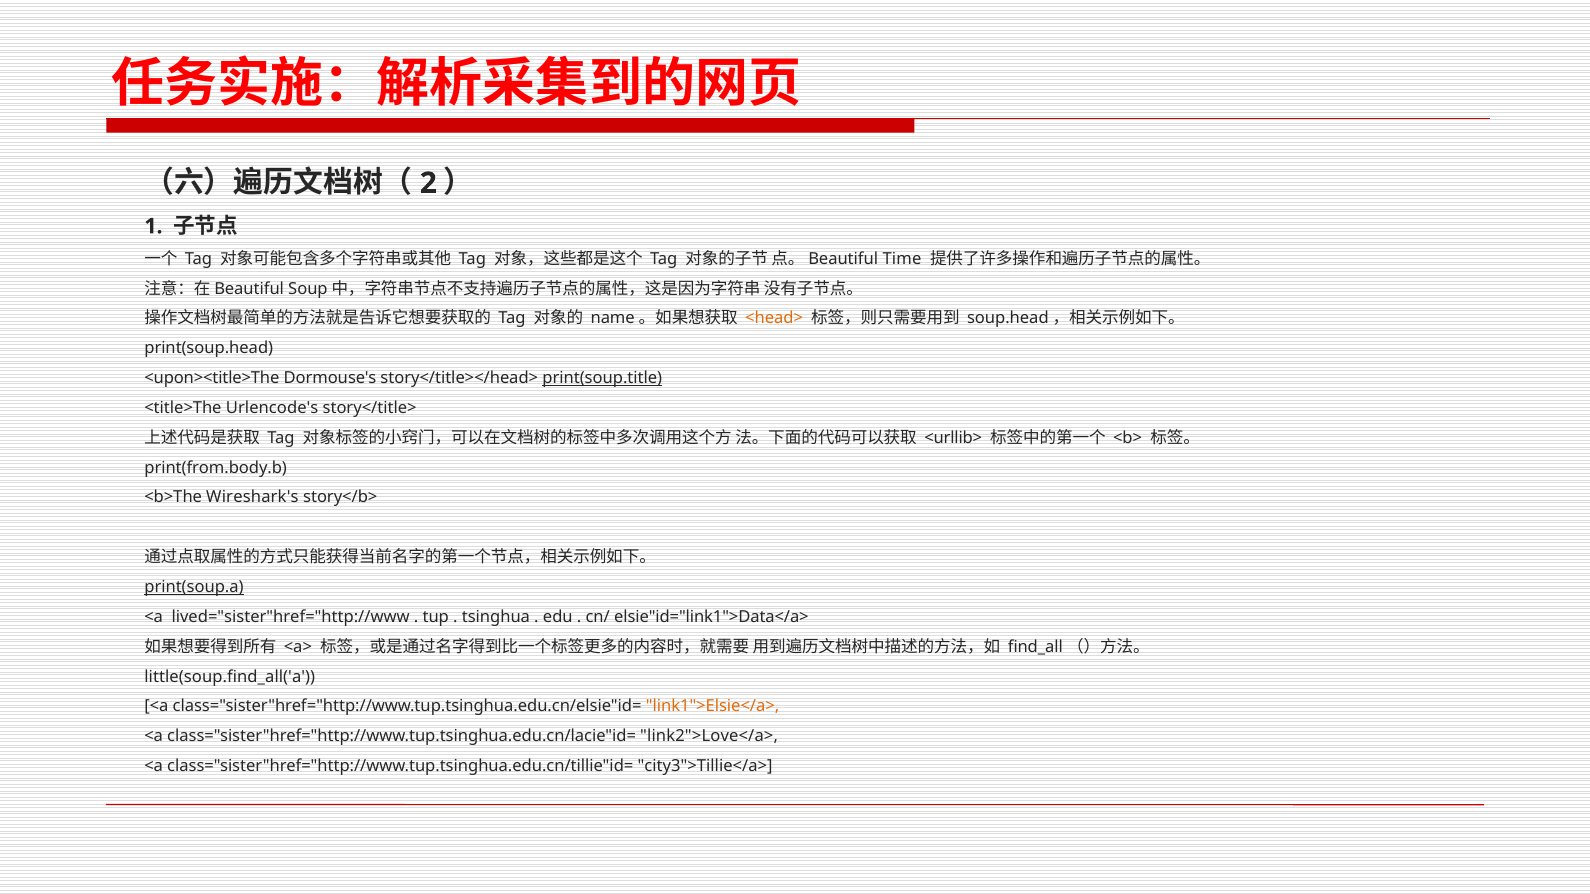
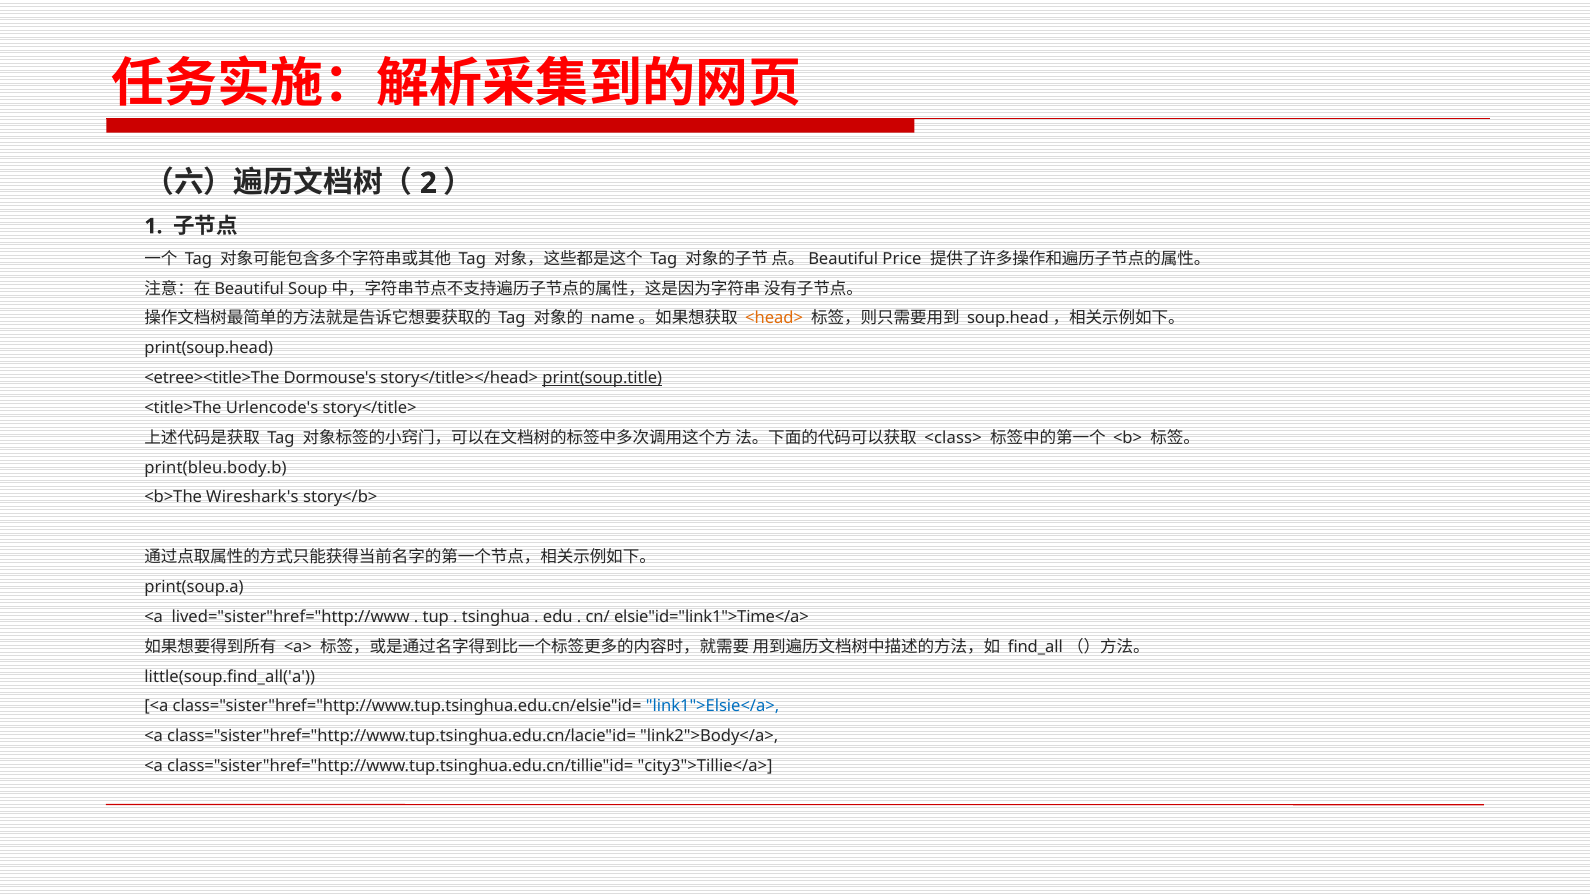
Time: Time -> Price (902, 259)
<upon><title>The: <upon><title>The -> <etree><title>The (212, 378)
<urllib>: <urllib> -> <class> (953, 438)
print(from.body.b: print(from.body.b -> print(bleu.body.b (216, 468)
print(soup.a underline: present -> none (194, 587)
elsie"id="link1">Data</a>: elsie"id="link1">Data</a> -> elsie"id="link1">Time</a> (711, 617)
link1">Elsie</a> colour: orange -> blue (713, 707)
link2">Love</a>: link2">Love</a> -> link2">Body</a> (709, 737)
